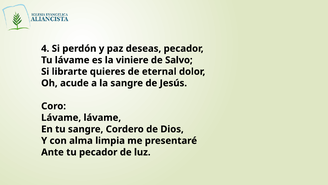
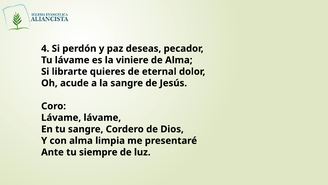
de Salvo: Salvo -> Alma (179, 60)
tu pecador: pecador -> siempre (98, 152)
